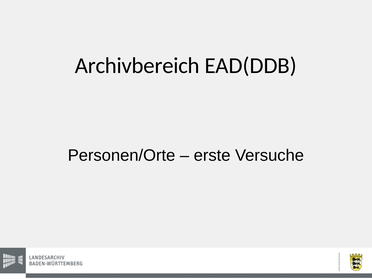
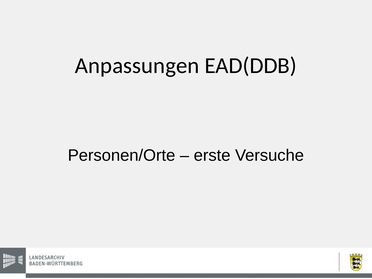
Archivbereich: Archivbereich -> Anpassungen (137, 66)
